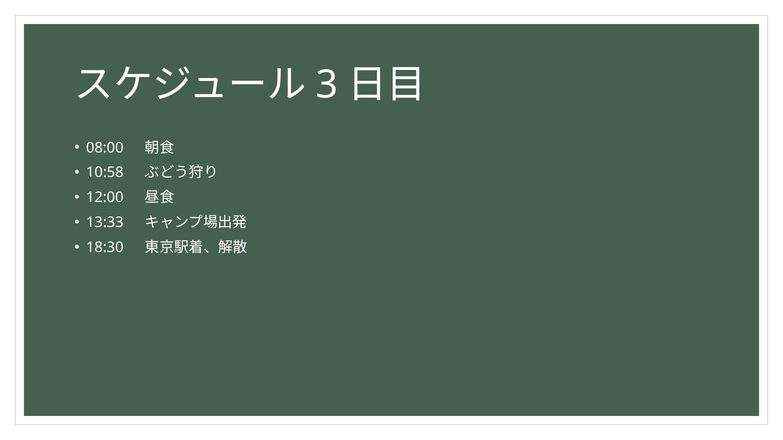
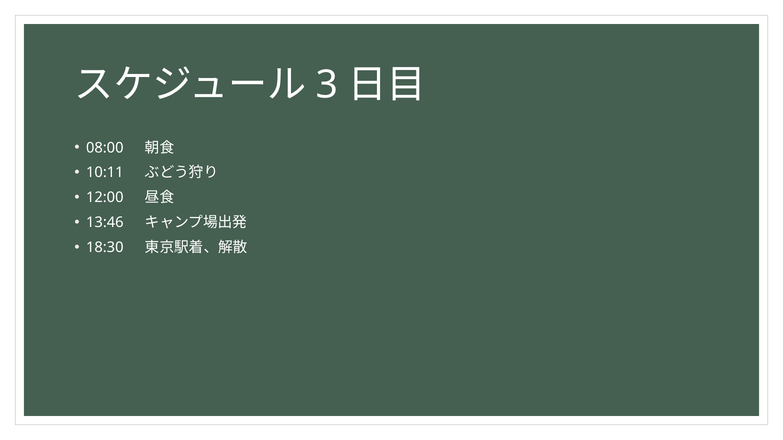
10:58: 10:58 -> 10:11 (105, 173)
13:33: 13:33 -> 13:46 (105, 223)
